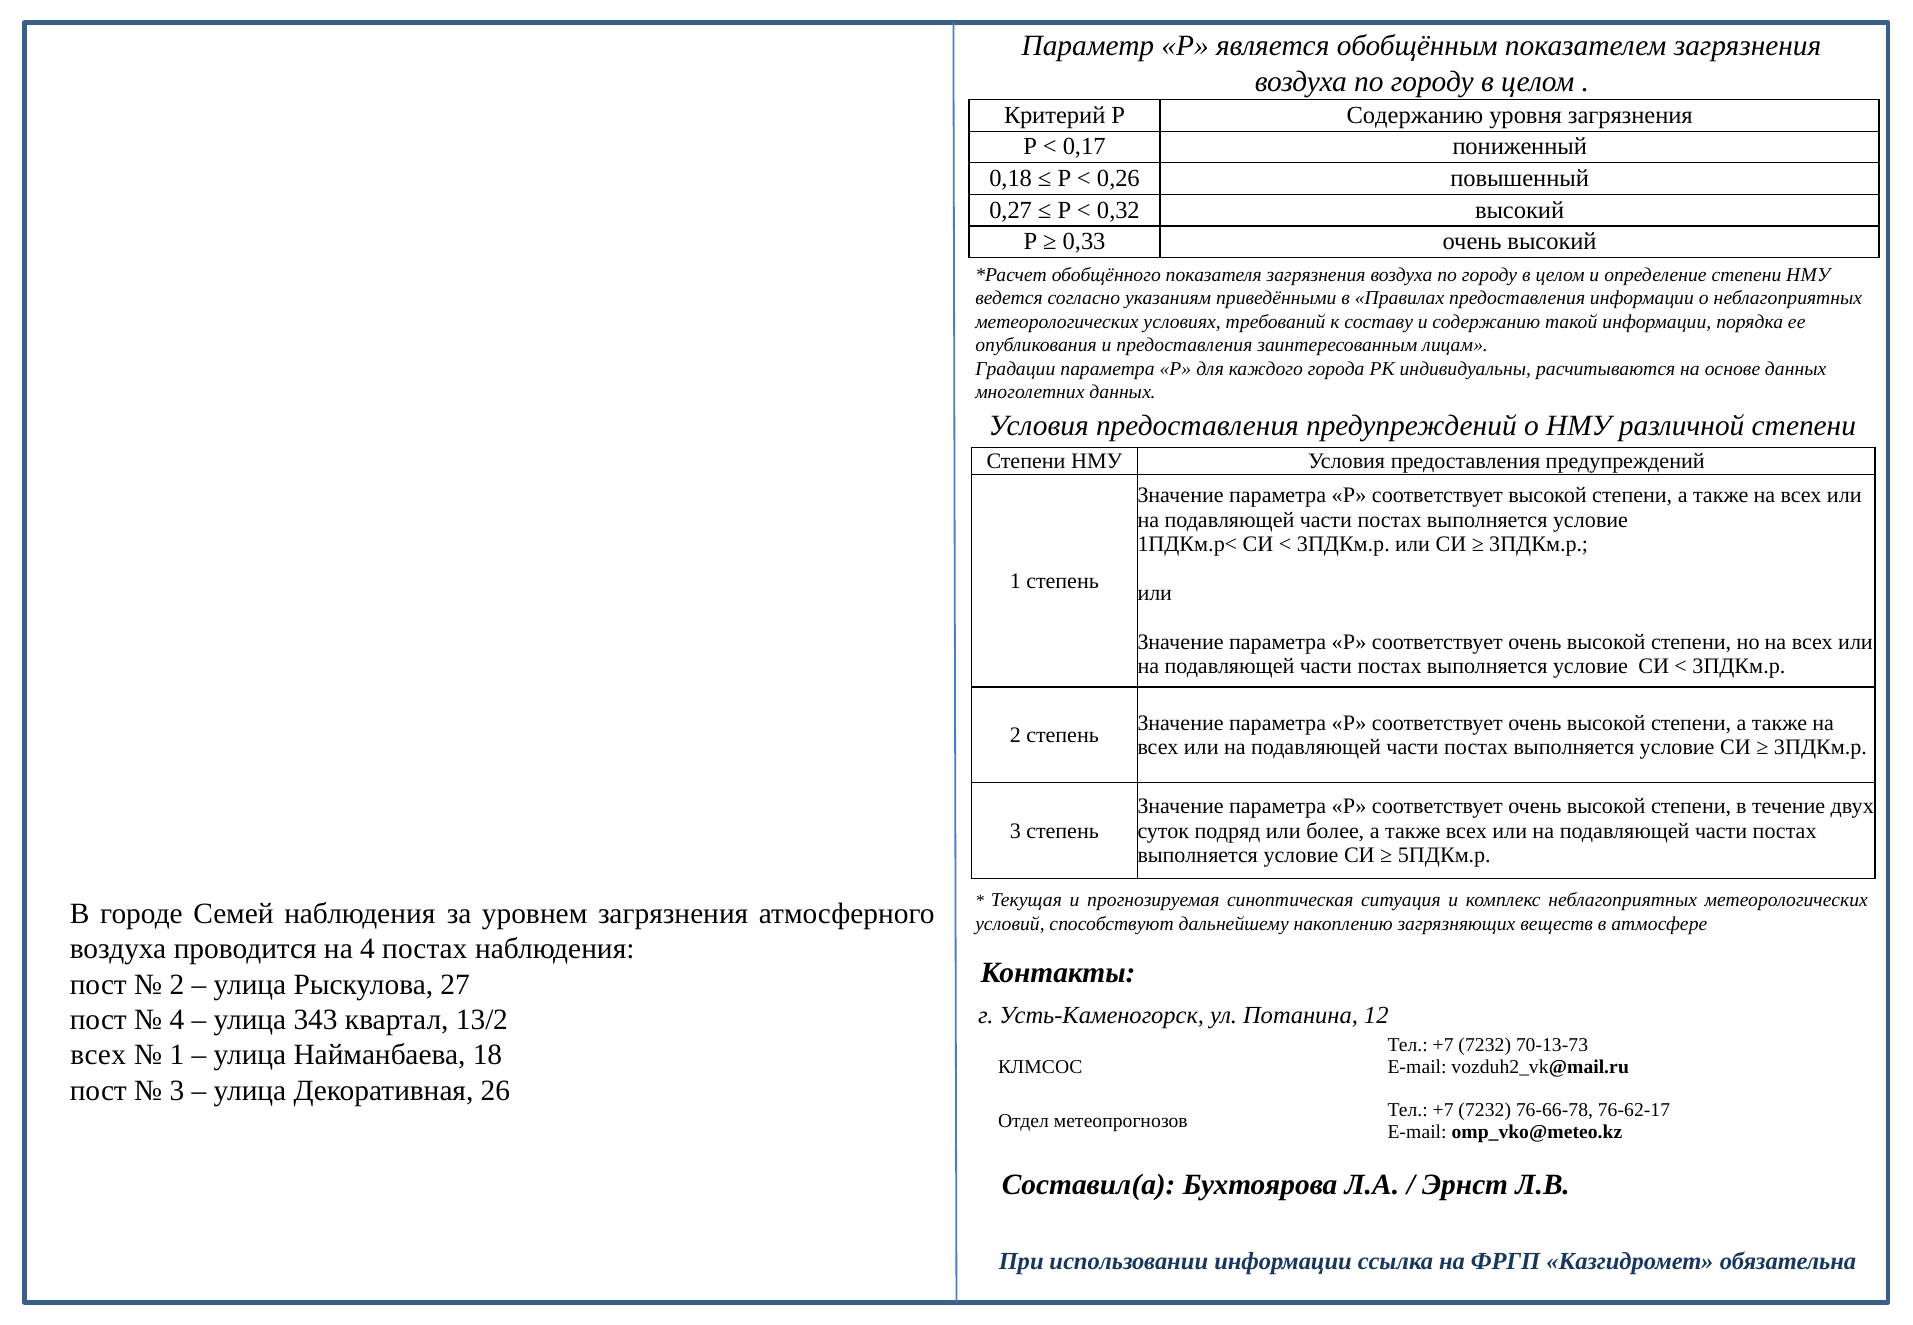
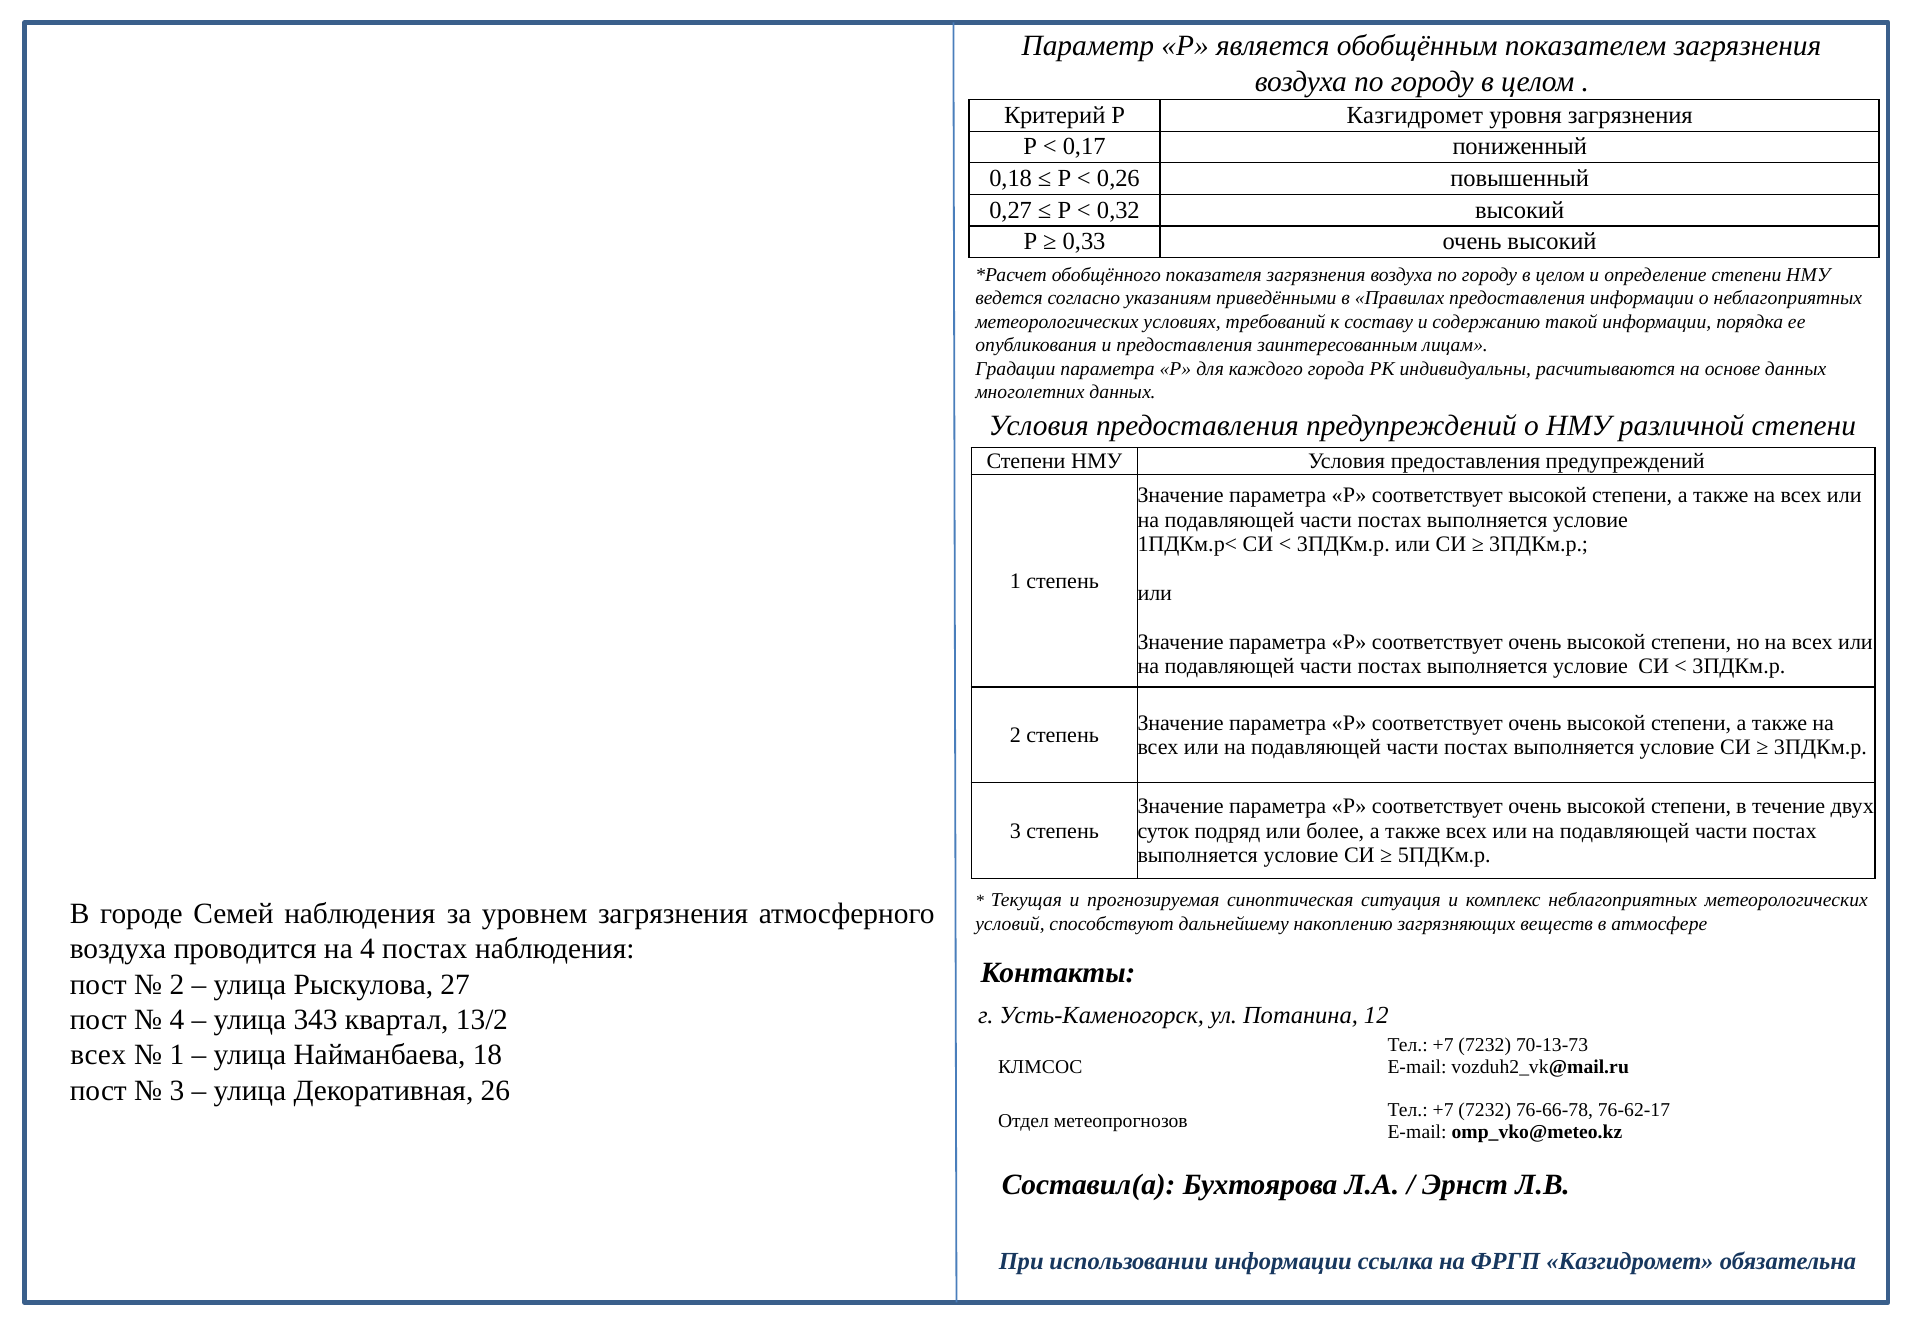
Р Содержанию: Содержанию -> Казгидромет (1415, 115)
